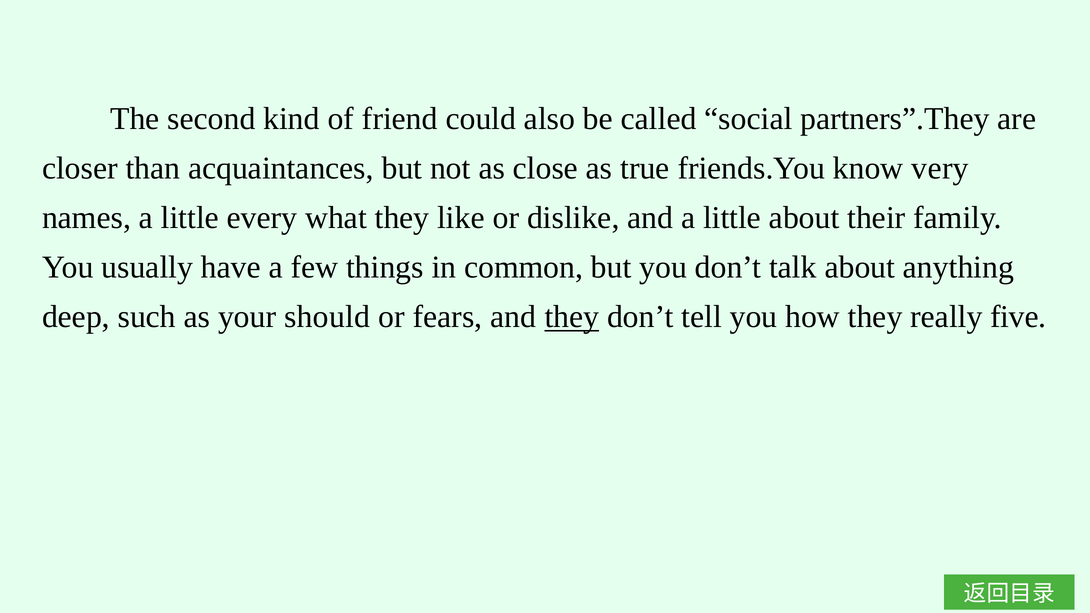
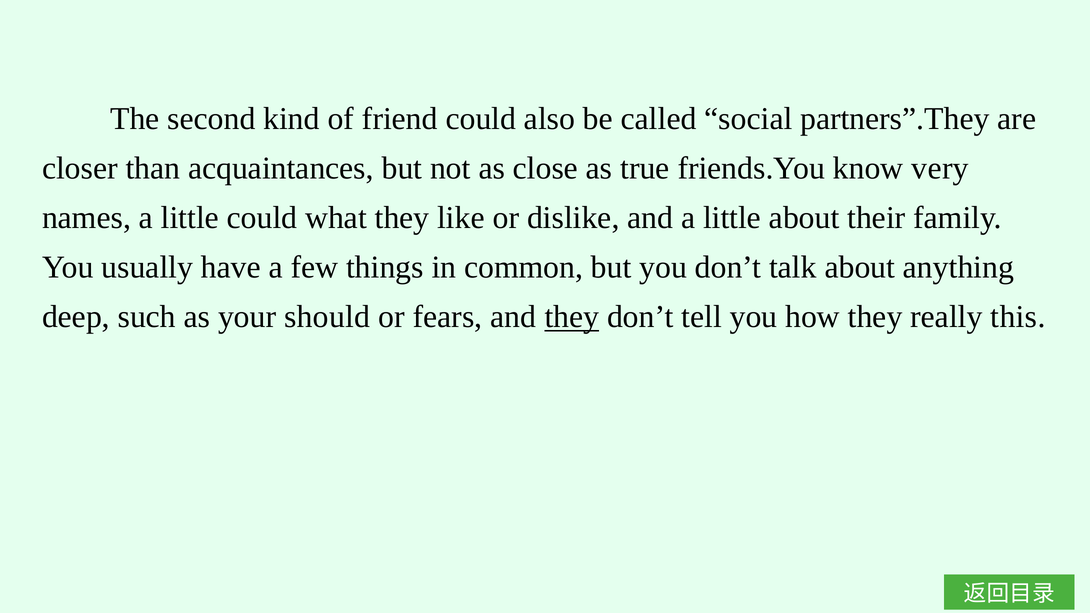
little every: every -> could (262, 218)
five: five -> this (1018, 317)
